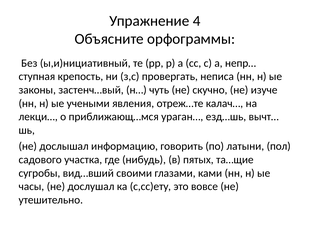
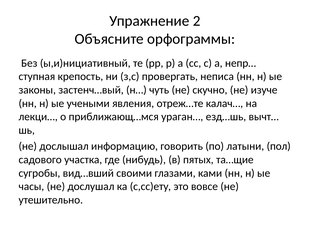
4: 4 -> 2 (197, 21)
